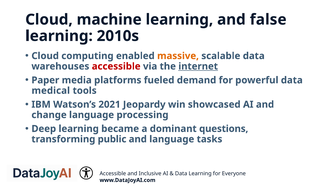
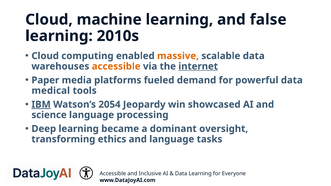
accessible colour: red -> orange (116, 66)
IBM underline: none -> present (41, 105)
2021: 2021 -> 2054 (109, 105)
change: change -> science (49, 115)
questions: questions -> oversight (224, 129)
public: public -> ethics (112, 139)
